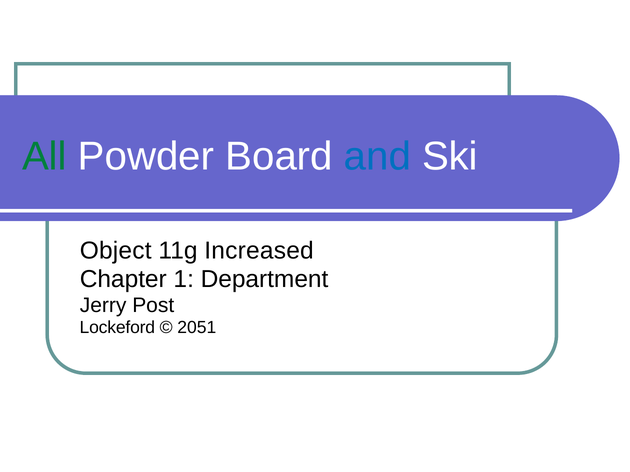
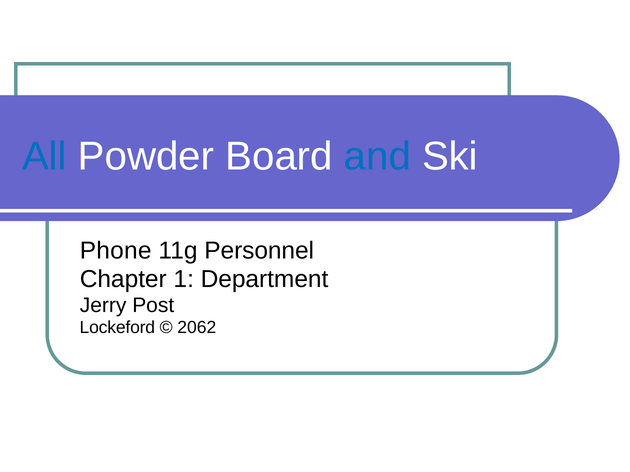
All colour: green -> blue (44, 157)
Object: Object -> Phone (116, 251)
Increased: Increased -> Personnel (259, 251)
2051: 2051 -> 2062 (197, 328)
